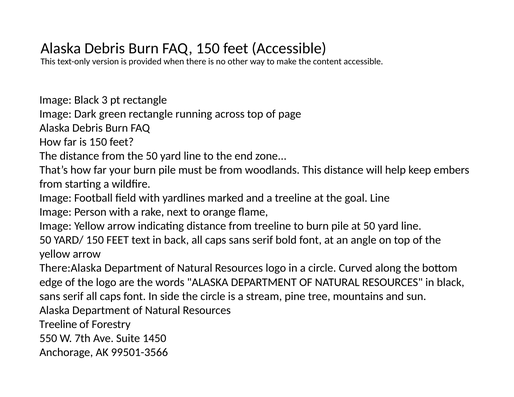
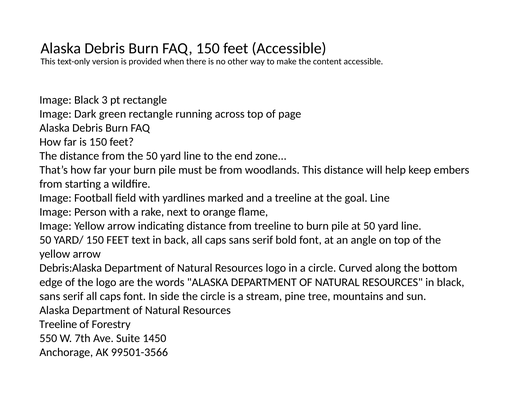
There:Alaska: There:Alaska -> Debris:Alaska (71, 268)
